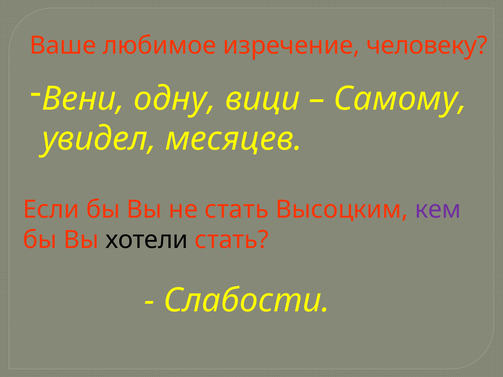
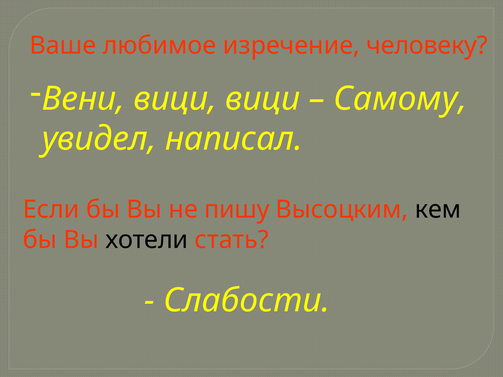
Вени одну: одну -> вици (175, 99)
месяцев: месяцев -> написал (234, 139)
не стать: стать -> пишу (237, 210)
кем colour: purple -> black (438, 210)
